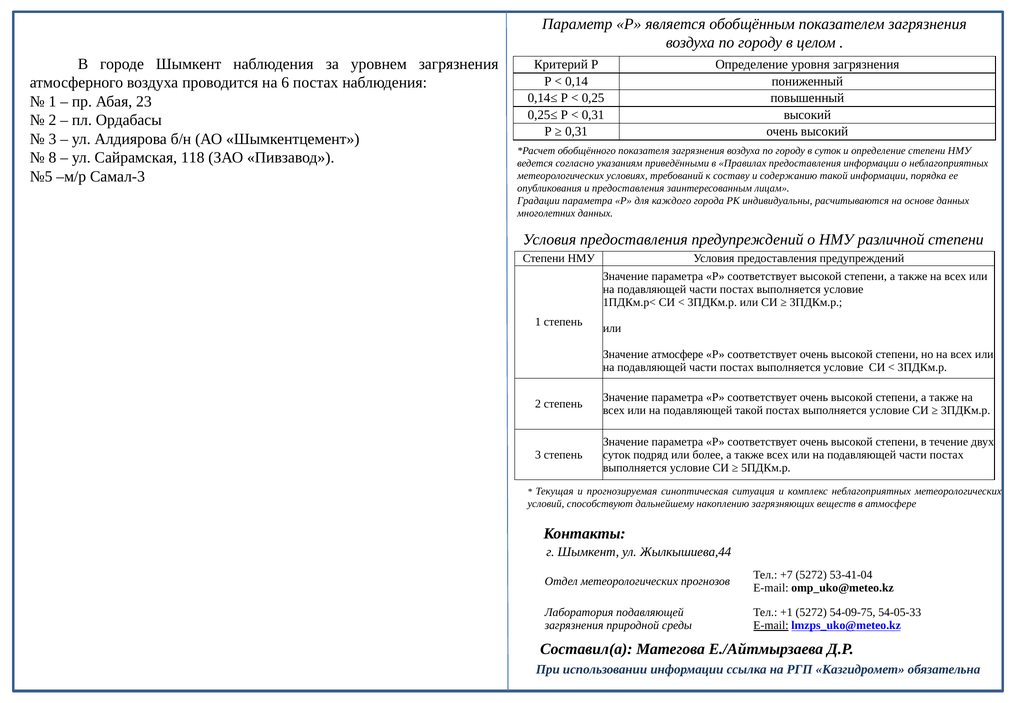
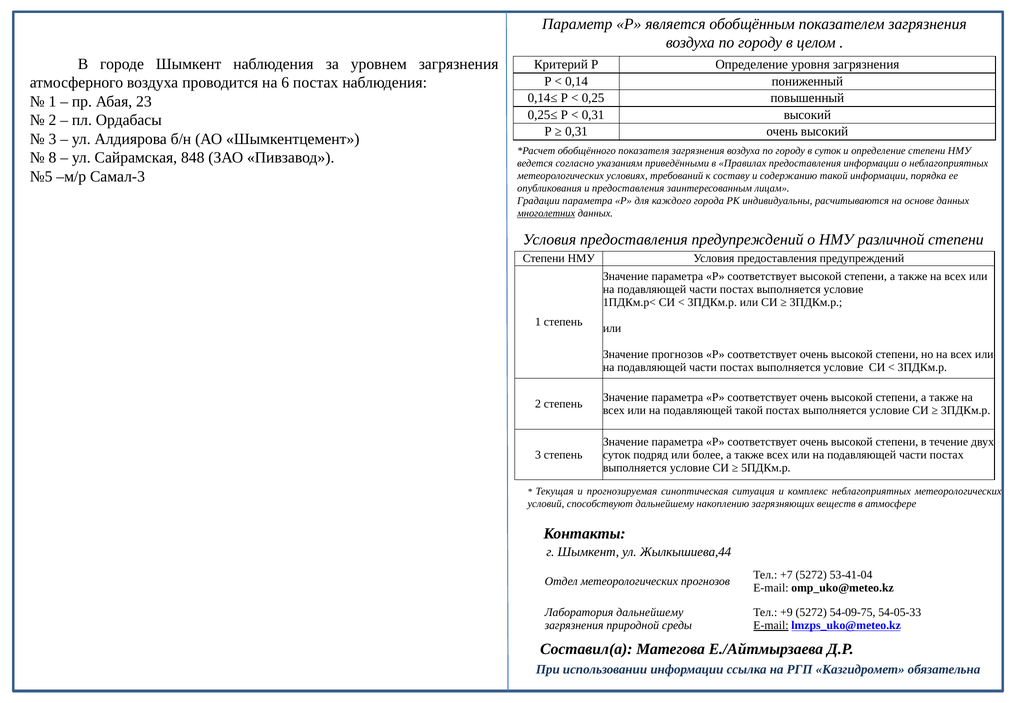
118: 118 -> 848 (193, 158)
многолетних underline: none -> present (546, 213)
Значение атмосфере: атмосфере -> прогнозов (677, 355)
Лаборатория подавляющей: подавляющей -> дальнейшему (650, 613)
+1: +1 -> +9 (786, 613)
